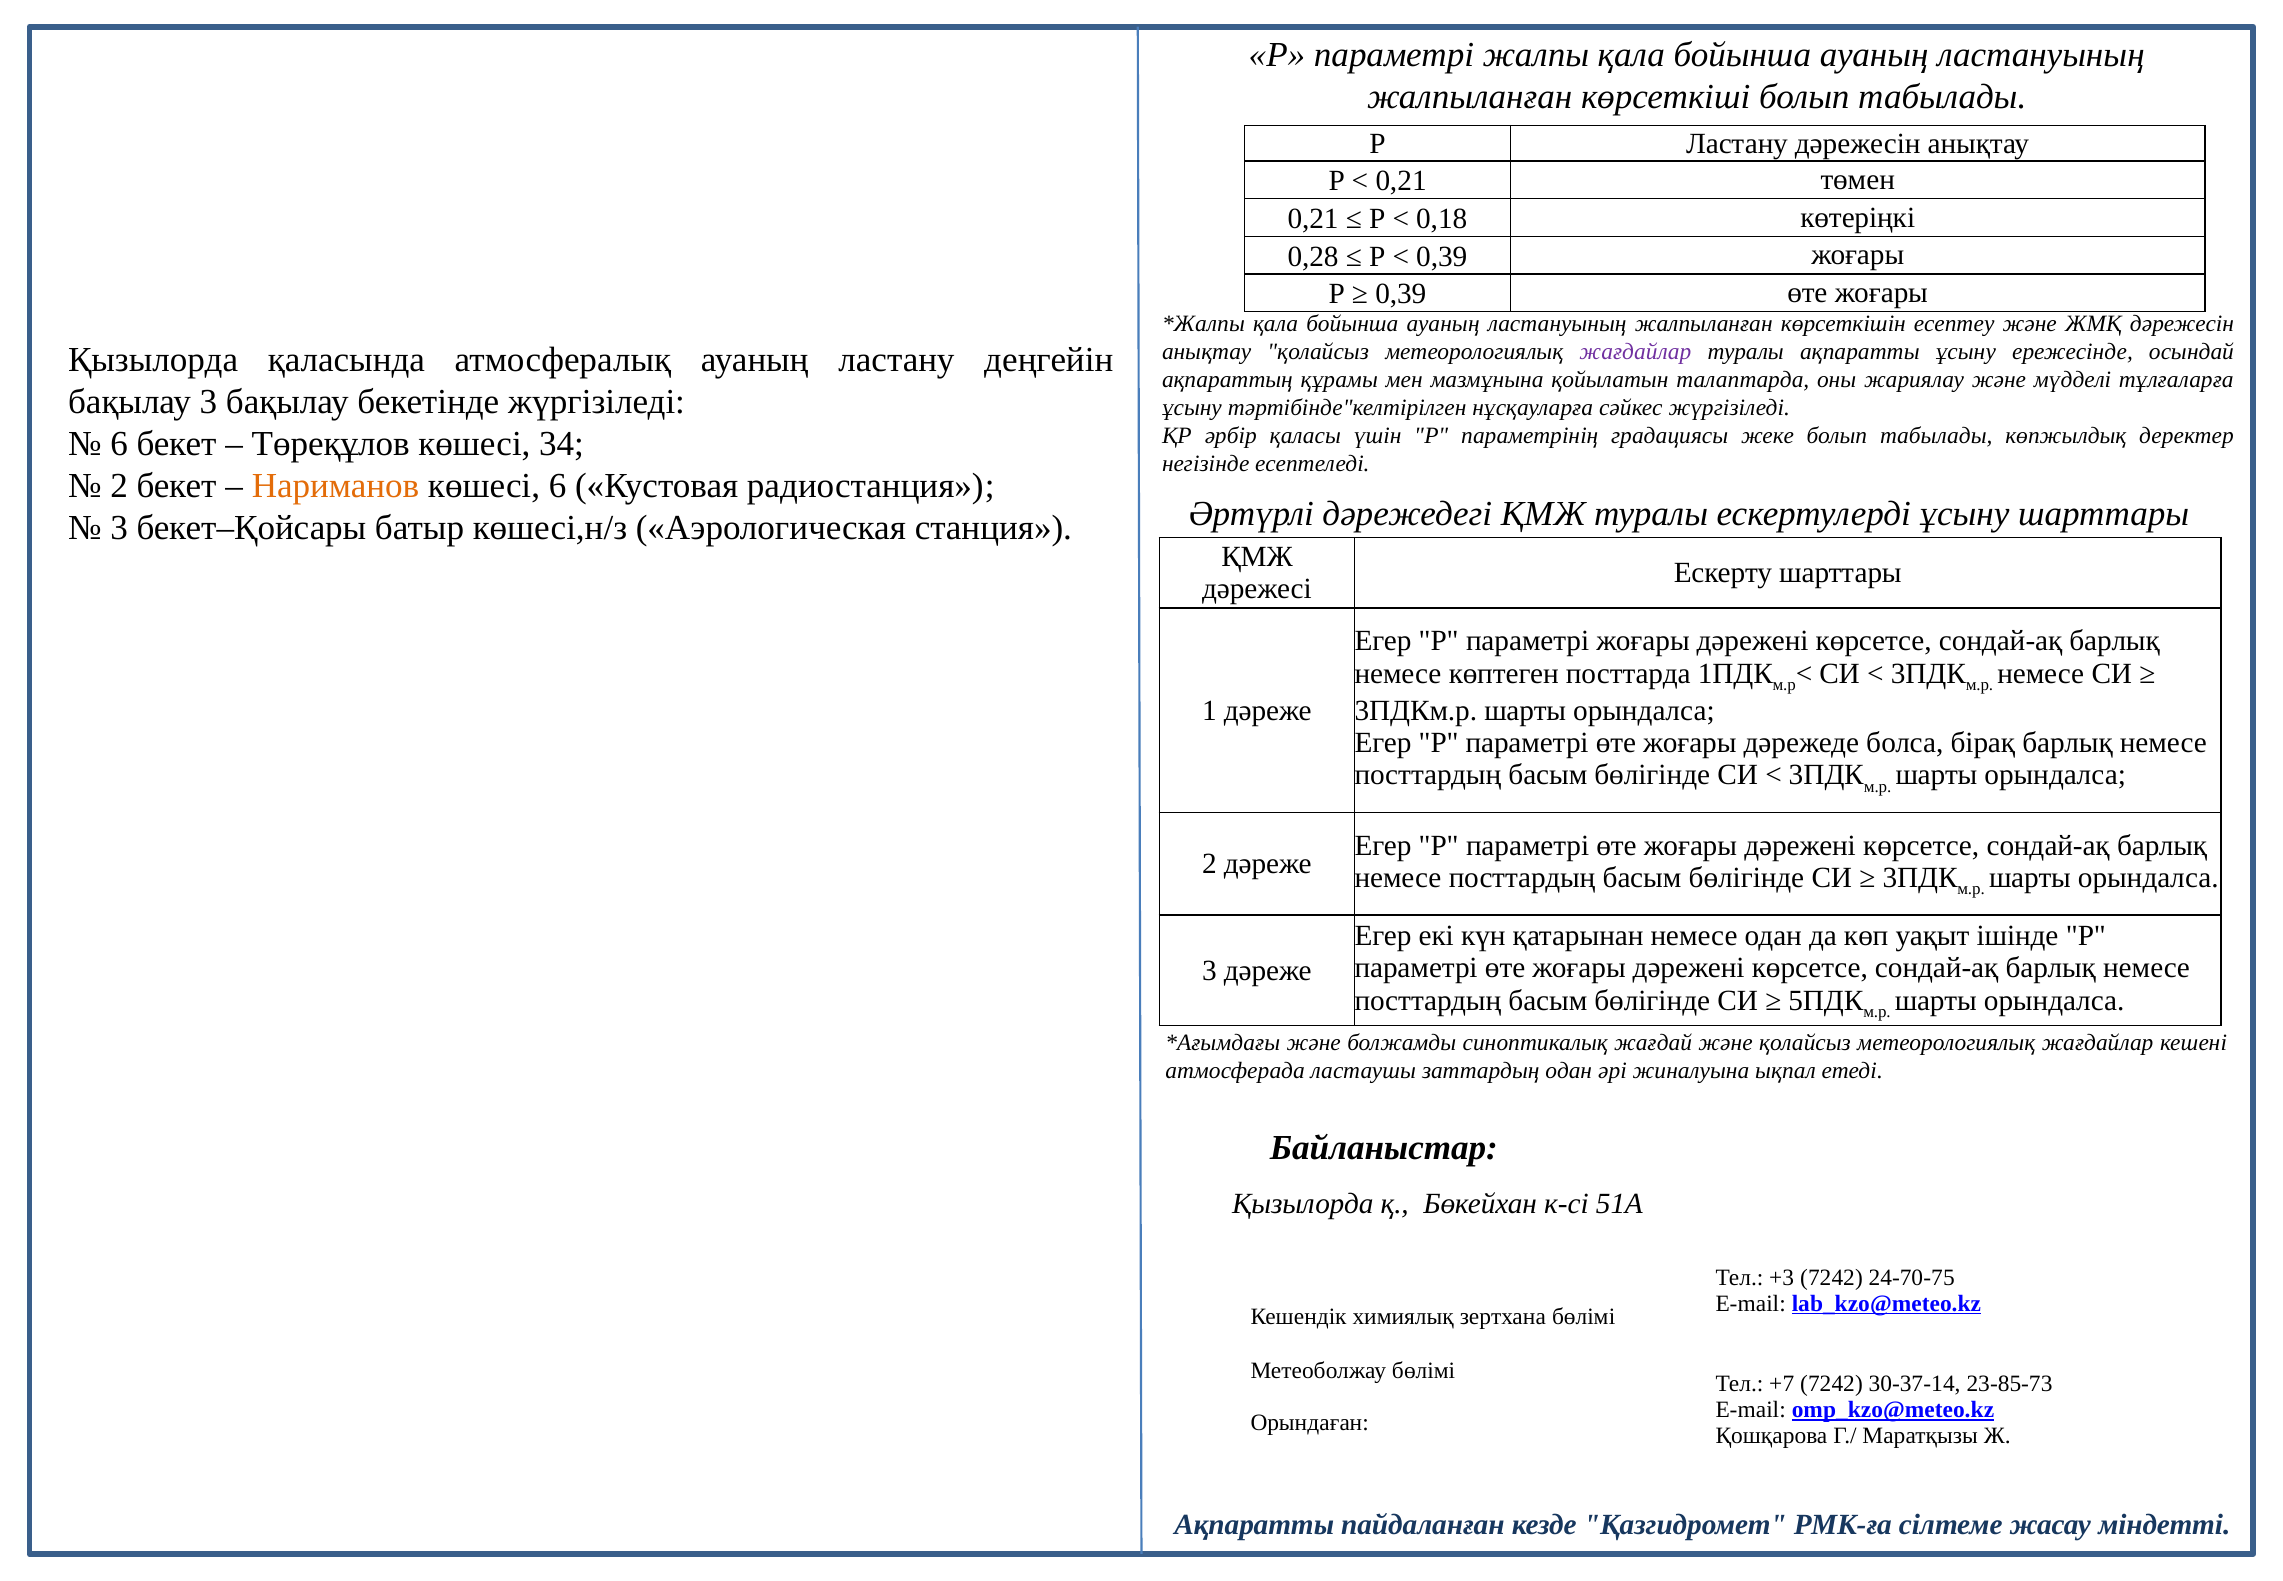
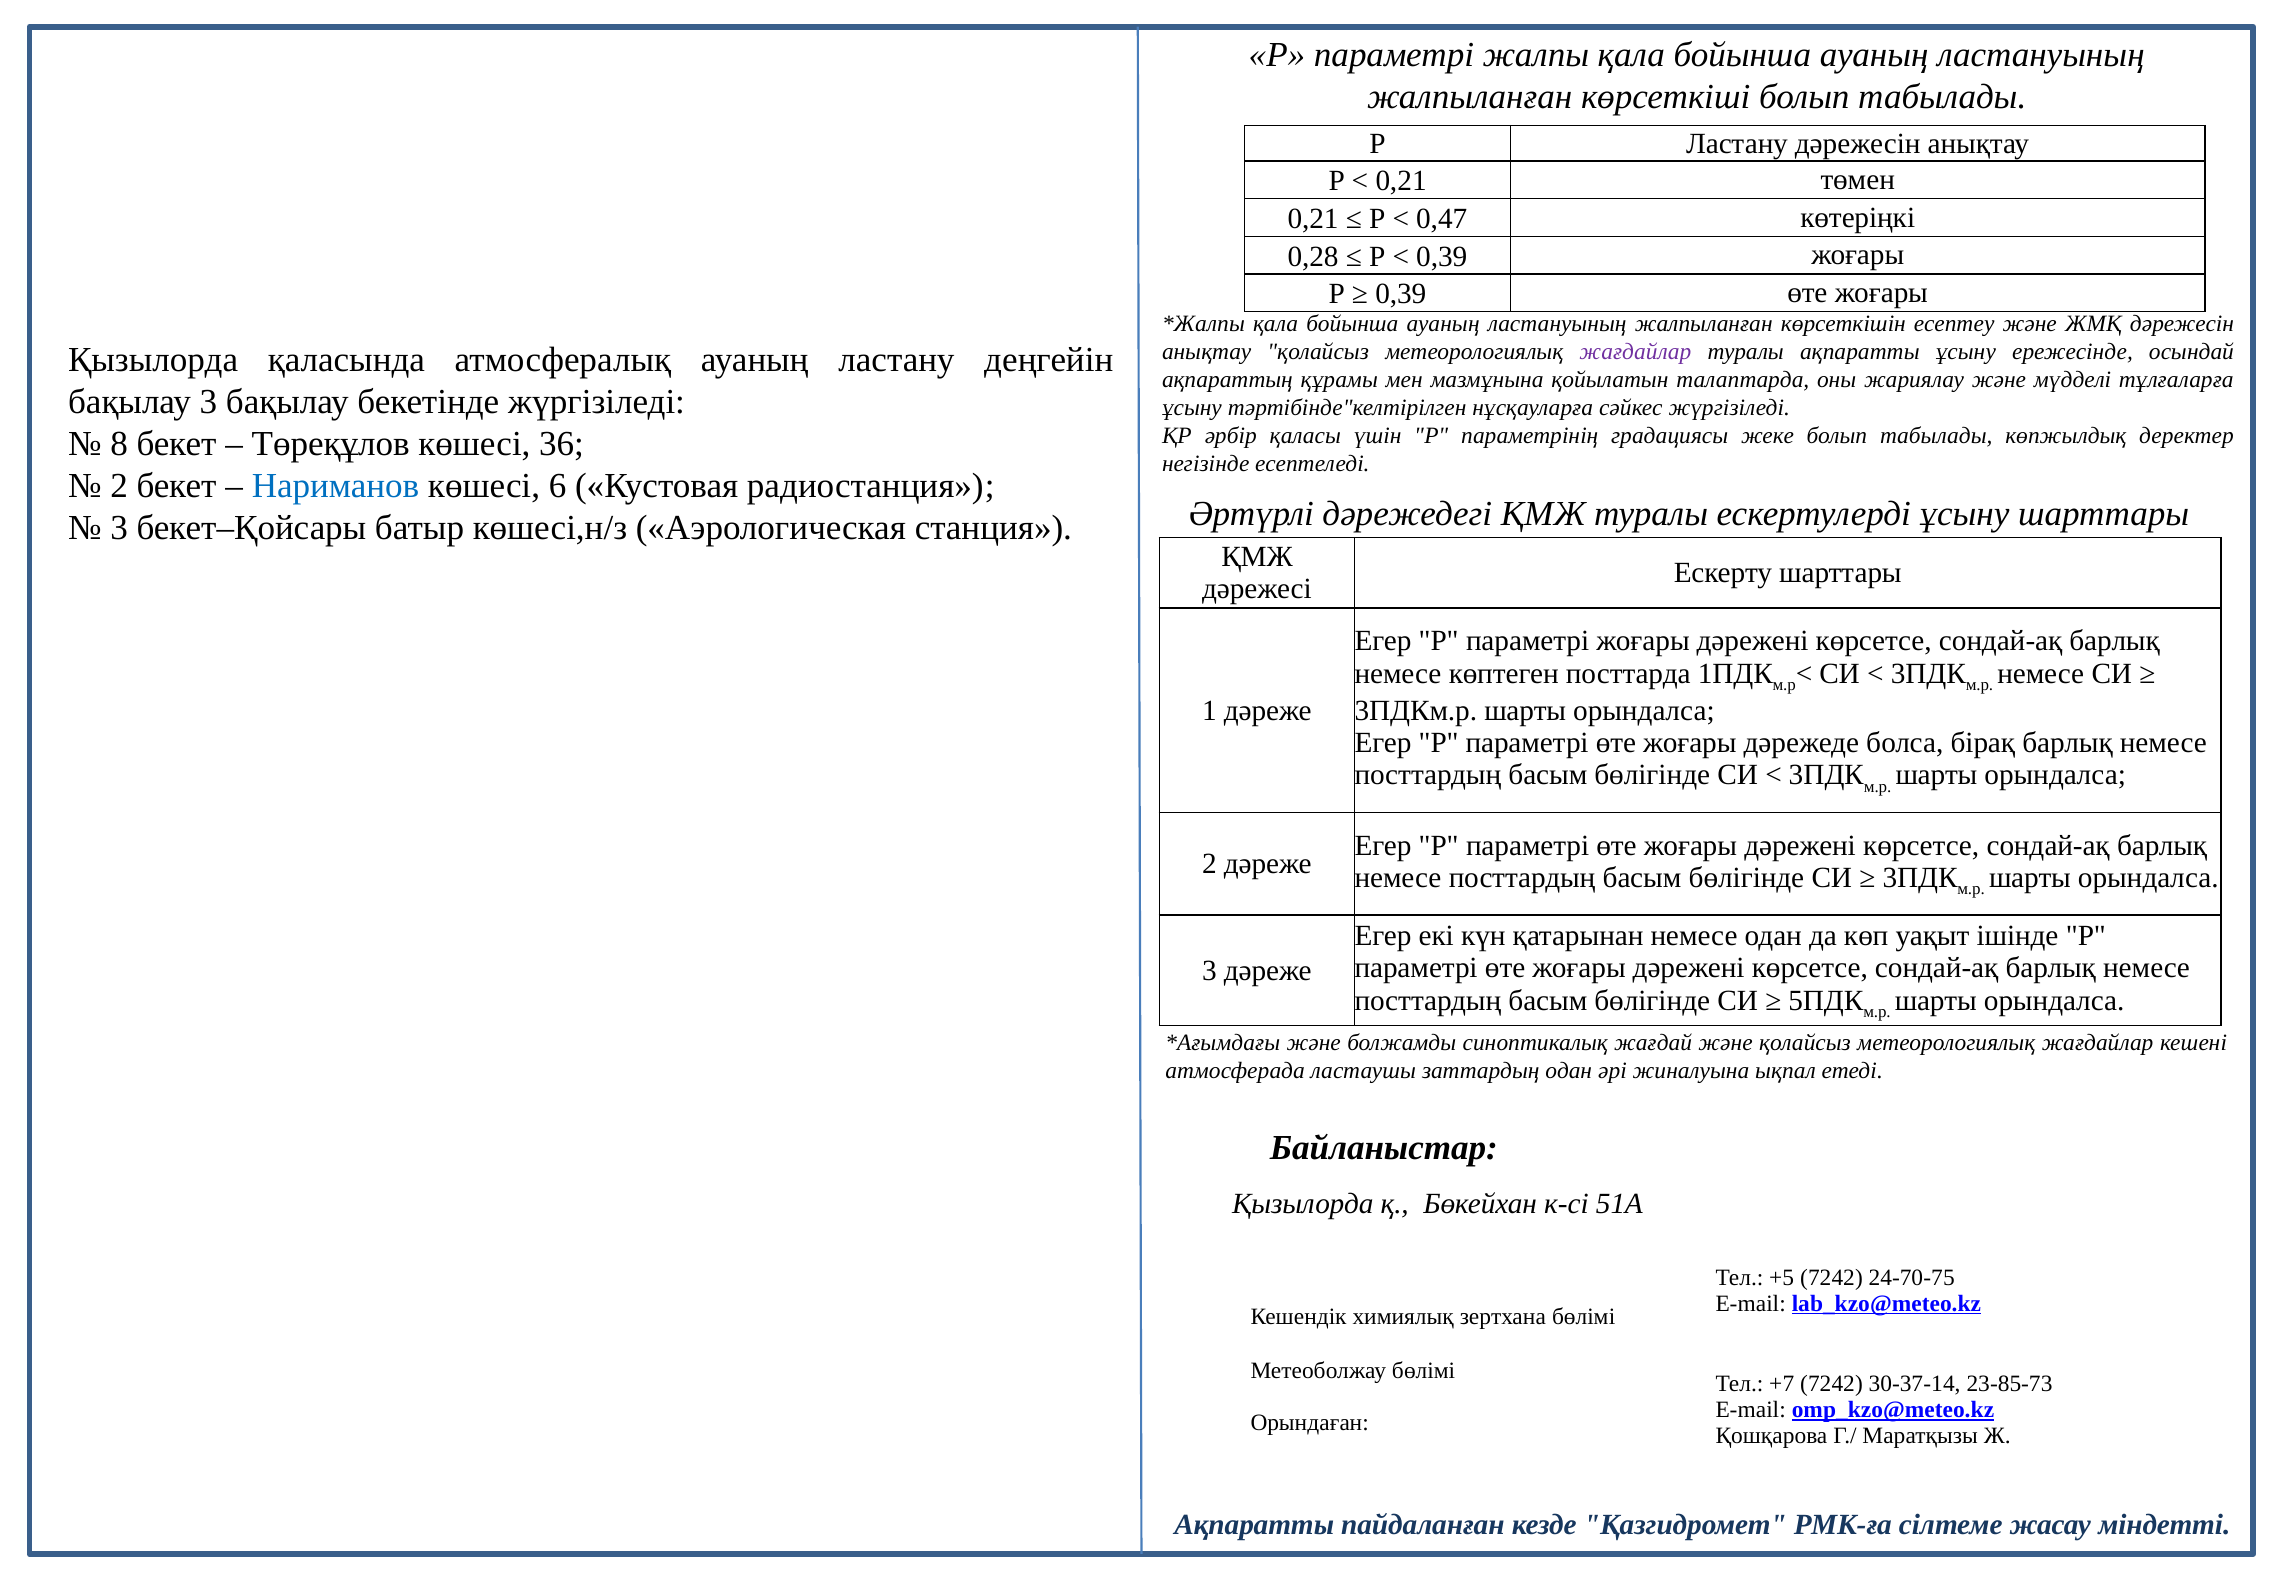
0,18: 0,18 -> 0,47 (1442, 219)
6: 6 -> 8 (119, 444)
34: 34 -> 36 (562, 444)
Нариманов colour: orange -> blue (336, 486)
+3: +3 -> +5 (1782, 1277)
